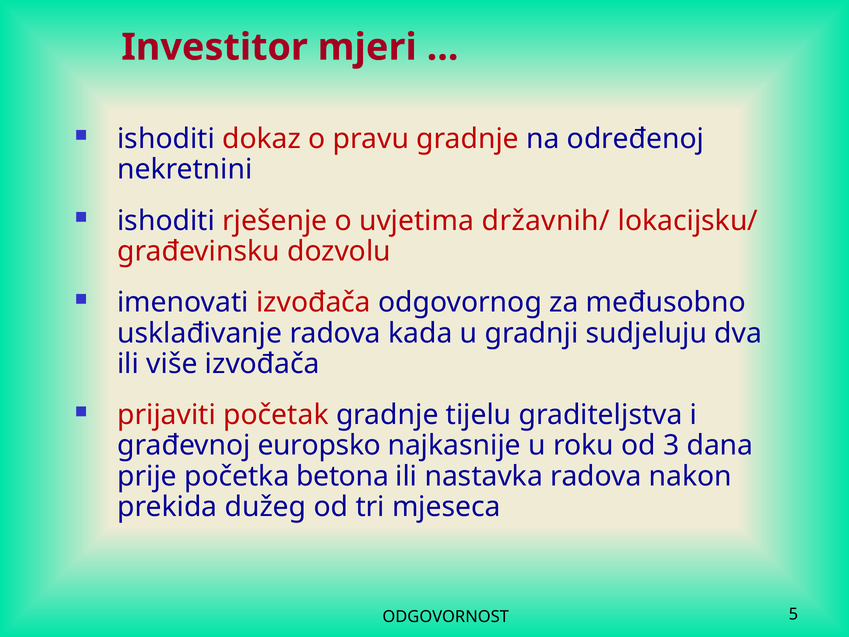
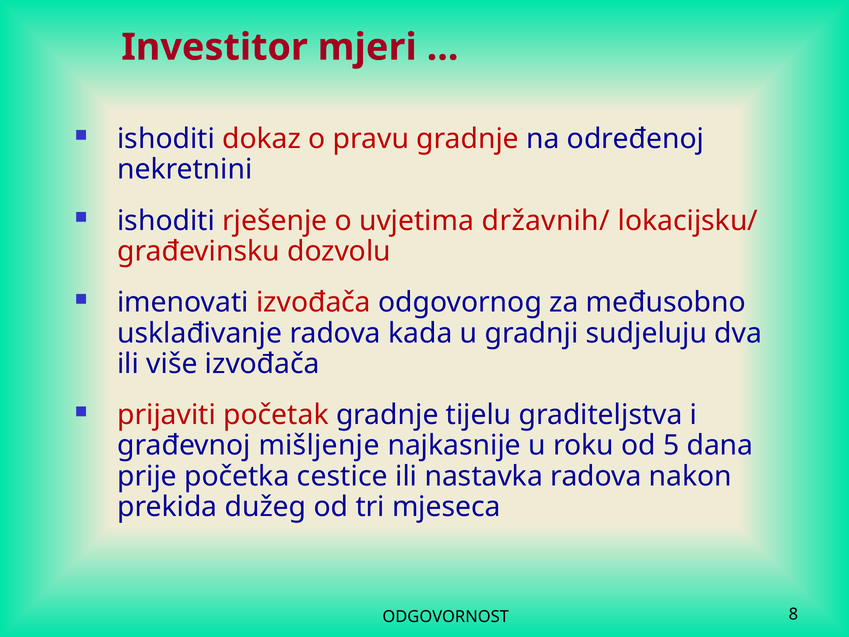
europsko: europsko -> mišljenje (319, 445)
3: 3 -> 5 (671, 445)
betona: betona -> cestice (342, 476)
5: 5 -> 8 (793, 614)
